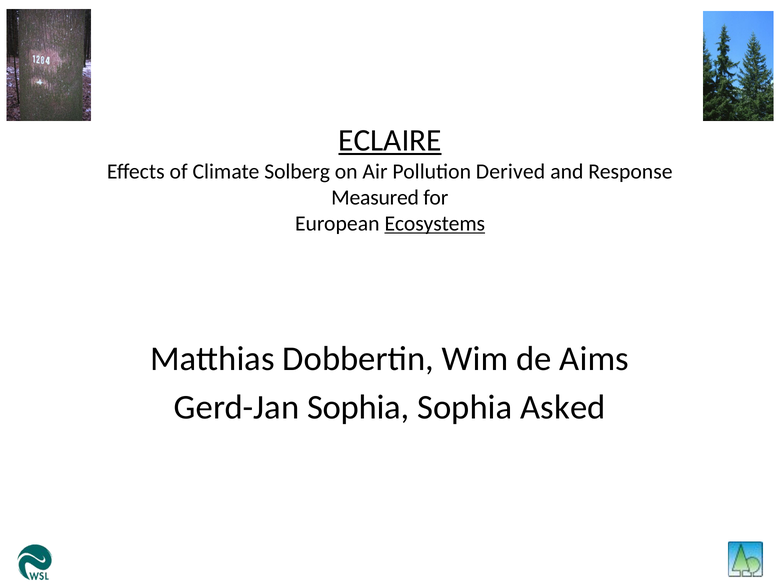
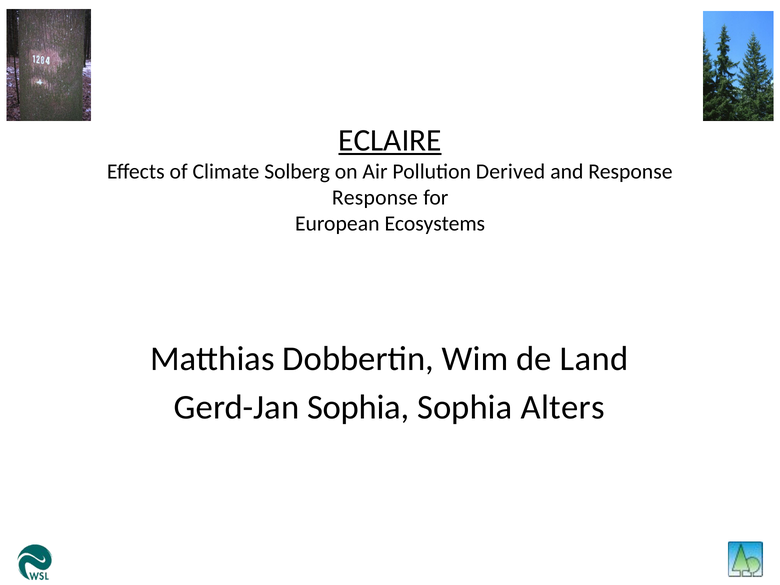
Measured: Measured -> Response (375, 198)
Ecosystems underline: present -> none (435, 224)
Aims: Aims -> Land (594, 359)
Asked: Asked -> Alters (563, 407)
